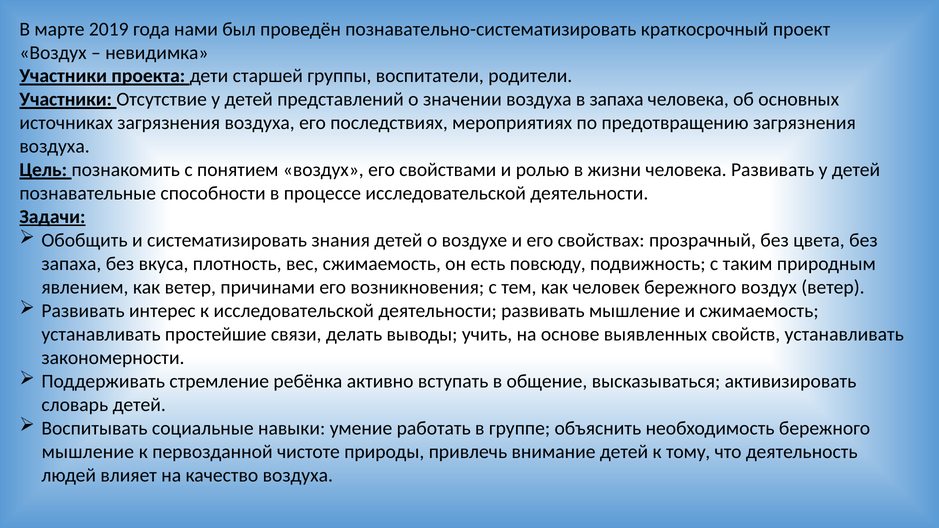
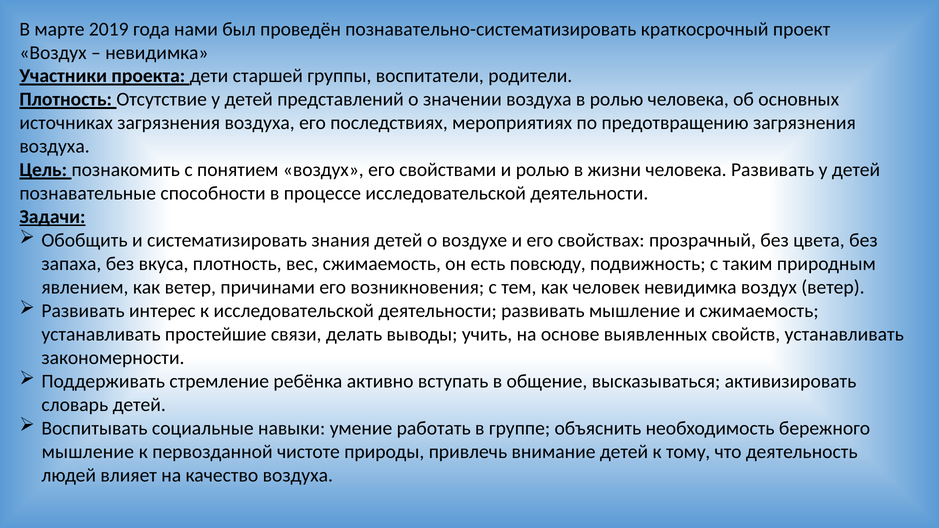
Участники: Участники -> Плотность (66, 100)
в запаха: запаха -> ролью (617, 100)
человек бережного: бережного -> невидимка (690, 287)
